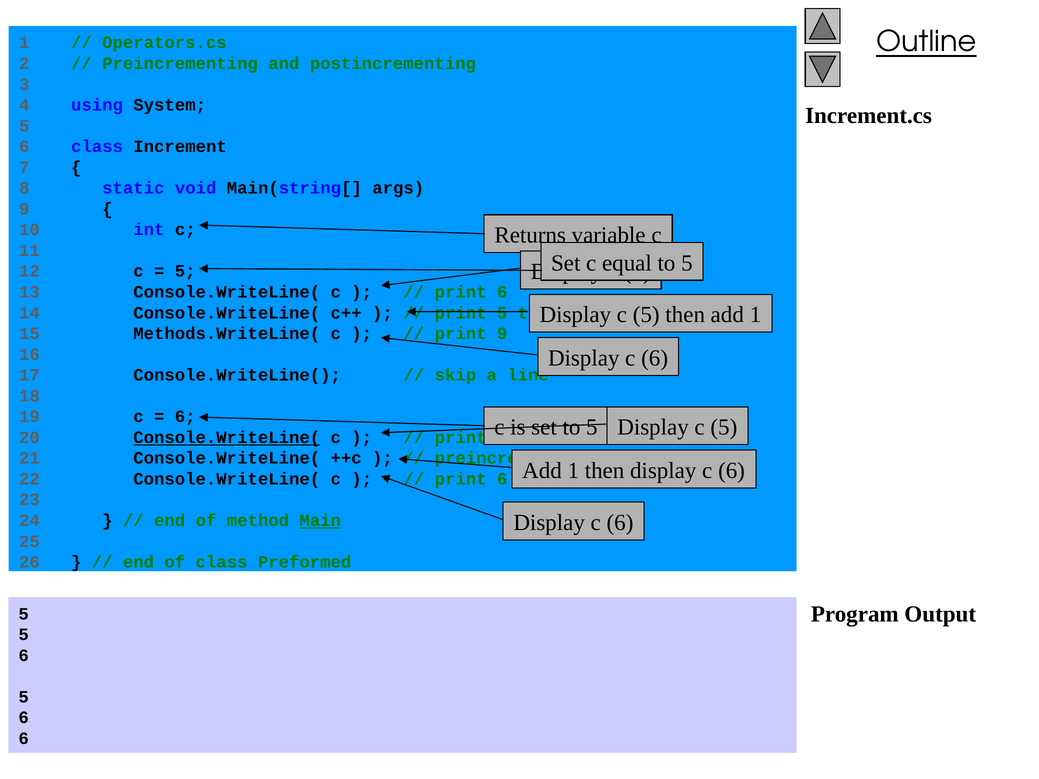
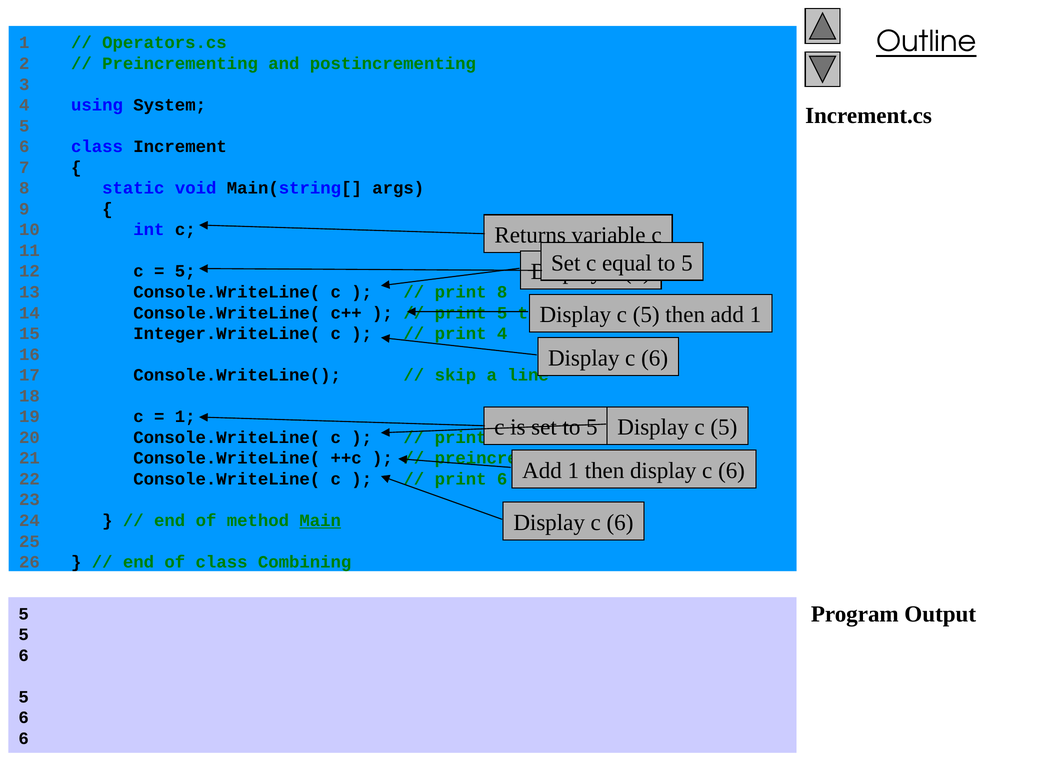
6: 6 -> 8 (502, 292)
Methods.WriteLine(: Methods.WriteLine( -> Integer.WriteLine( (227, 334)
print 9: 9 -> 4 (502, 334)
6: 6 -> 1 (185, 417)
Console.WriteLine( underline: present -> none (227, 438)
Preformed: Preformed -> Combining (305, 562)
